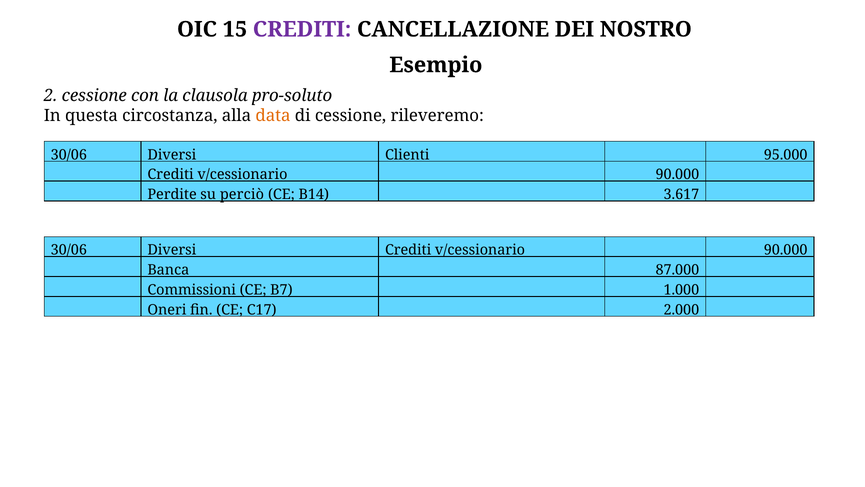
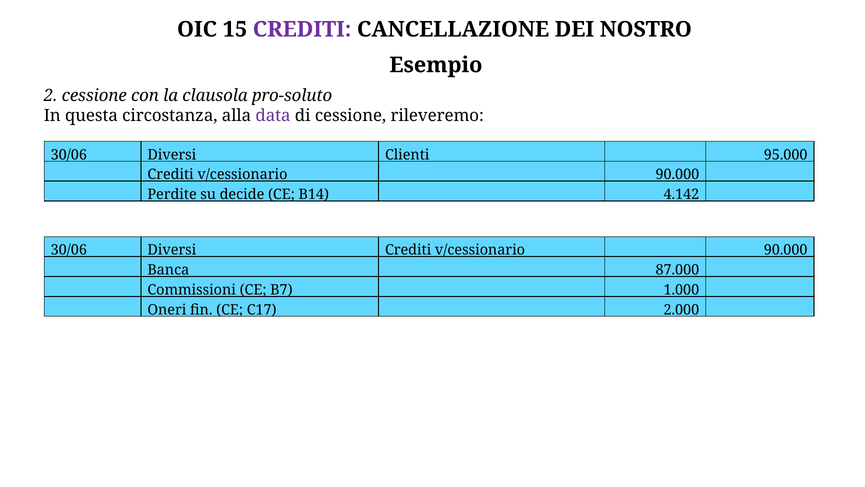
data colour: orange -> purple (273, 116)
perciò: perciò -> decide (242, 194)
3.617: 3.617 -> 4.142 (681, 194)
